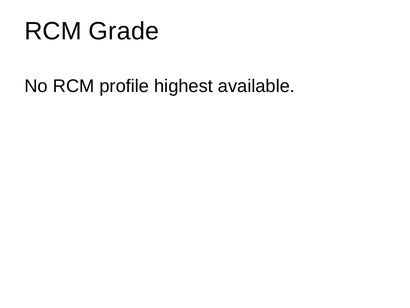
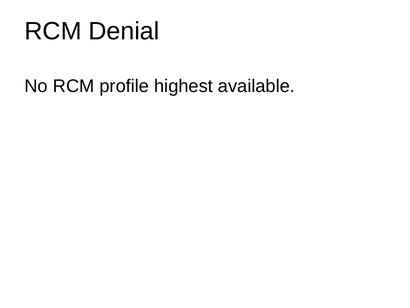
Grade: Grade -> Denial (124, 31)
